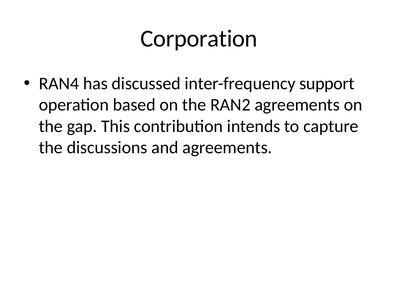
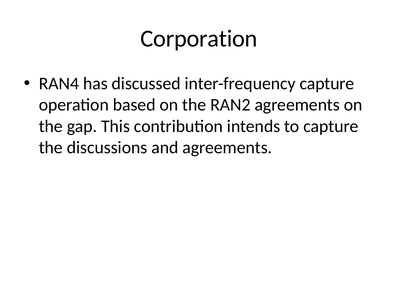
inter-frequency support: support -> capture (327, 83)
